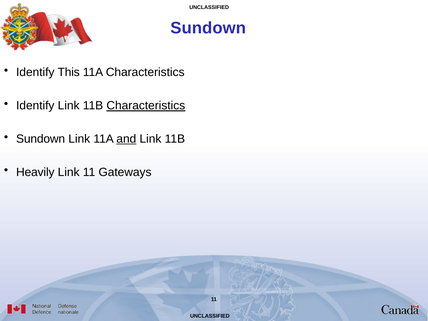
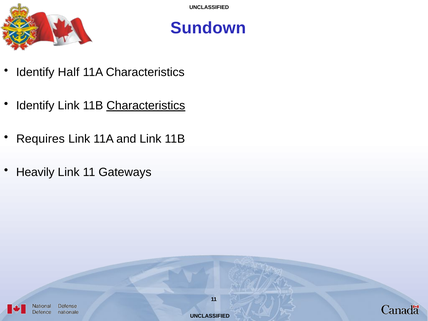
This: This -> Half (69, 72)
Sundown: Sundown -> Requires (40, 139)
and underline: present -> none (126, 139)
